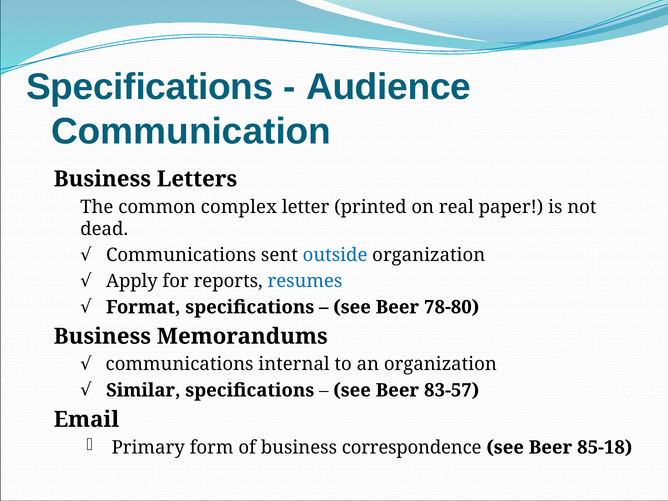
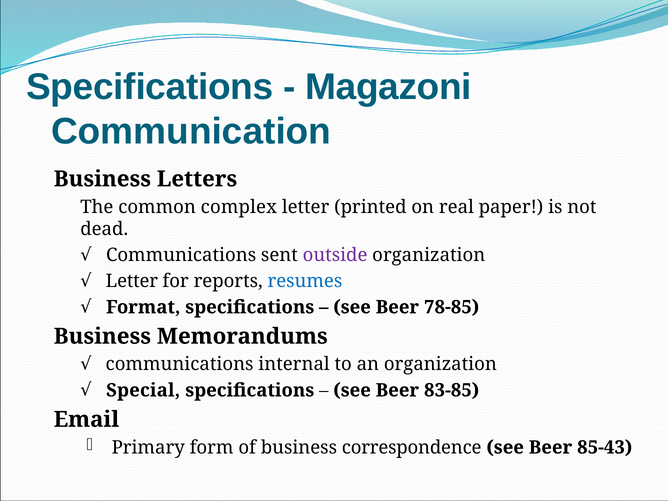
Audience: Audience -> Magazoni (389, 87)
outside colour: blue -> purple (335, 255)
Apply: Apply -> Letter (132, 281)
78-80: 78-80 -> 78-85 (452, 307)
Similar: Similar -> Special (143, 390)
83-57: 83-57 -> 83-85 (452, 390)
85-18: 85-18 -> 85-43 (605, 447)
